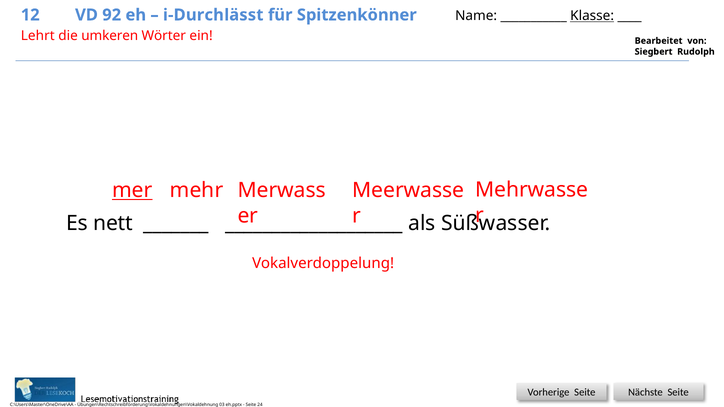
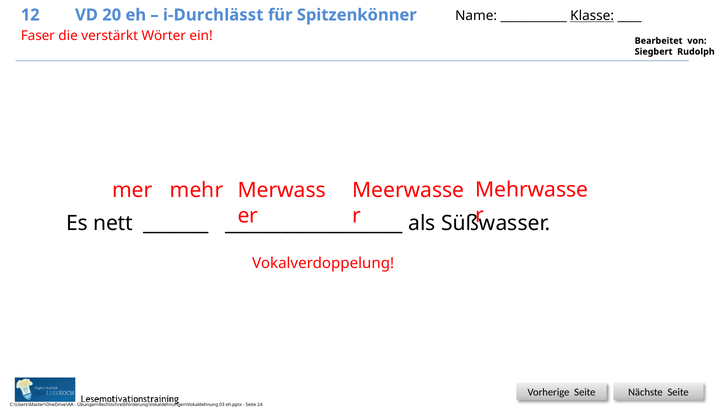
92: 92 -> 20 (112, 15)
Lehrt: Lehrt -> Faser (38, 36)
umkeren: umkeren -> verstärkt (110, 36)
mer underline: present -> none (132, 190)
